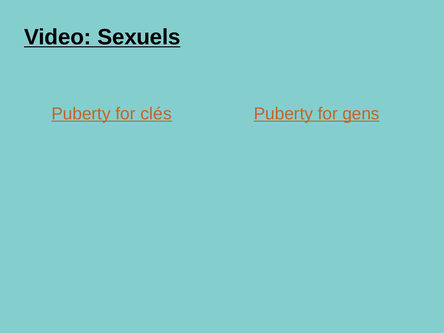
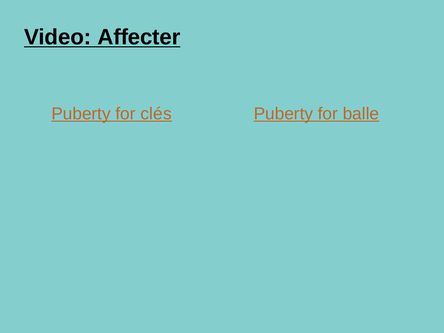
Sexuels: Sexuels -> Affecter (139, 37)
gens: gens -> balle (361, 114)
